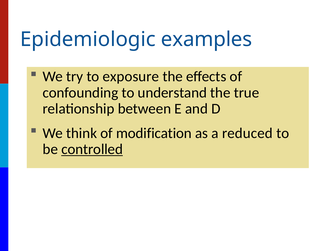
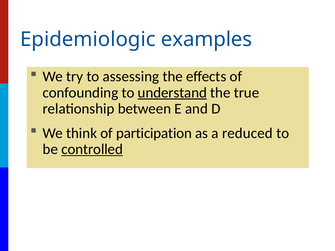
exposure: exposure -> assessing (131, 77)
understand underline: none -> present (172, 93)
modification: modification -> participation (154, 133)
